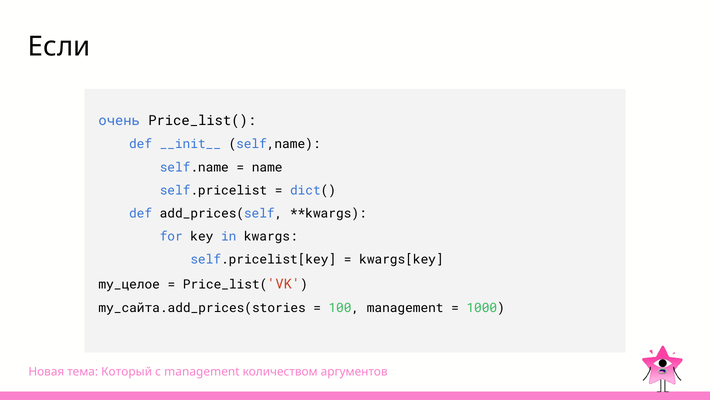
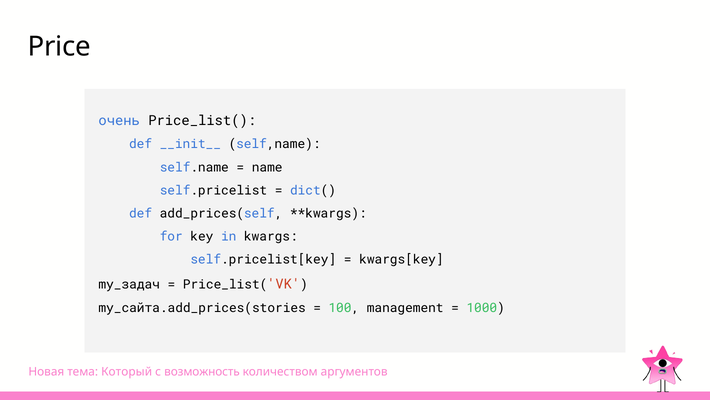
Если: Если -> Price (59, 46)
my_целое: my_целое -> my_задач (129, 284)
с management: management -> возможность (202, 371)
